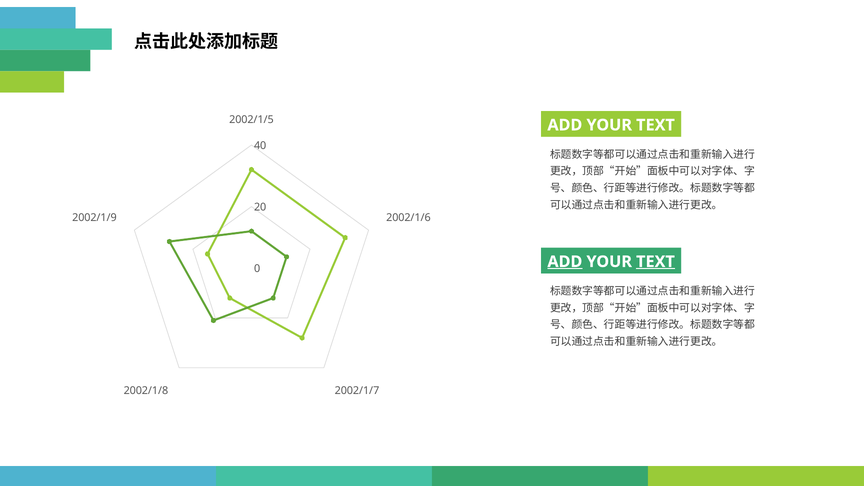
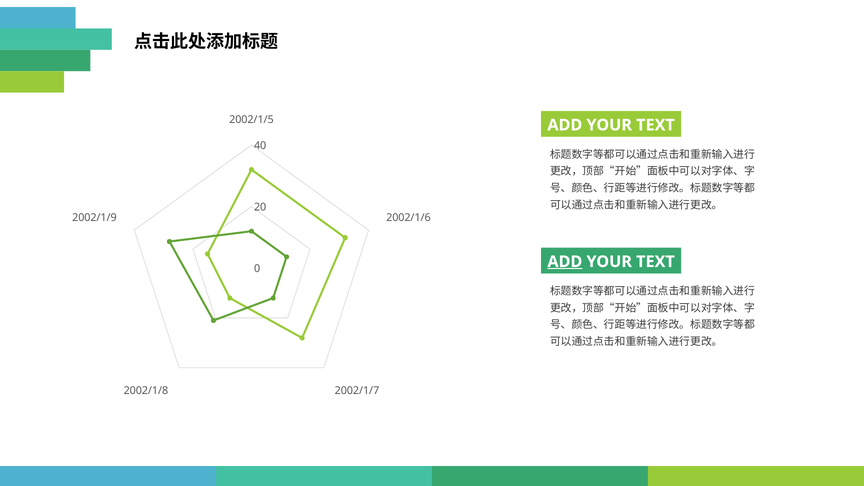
TEXT underline: present -> none (655, 262)
